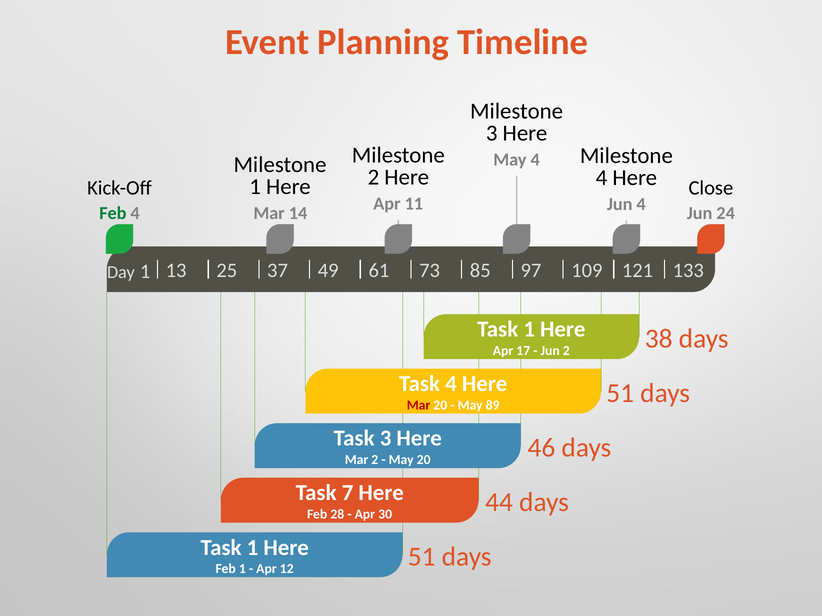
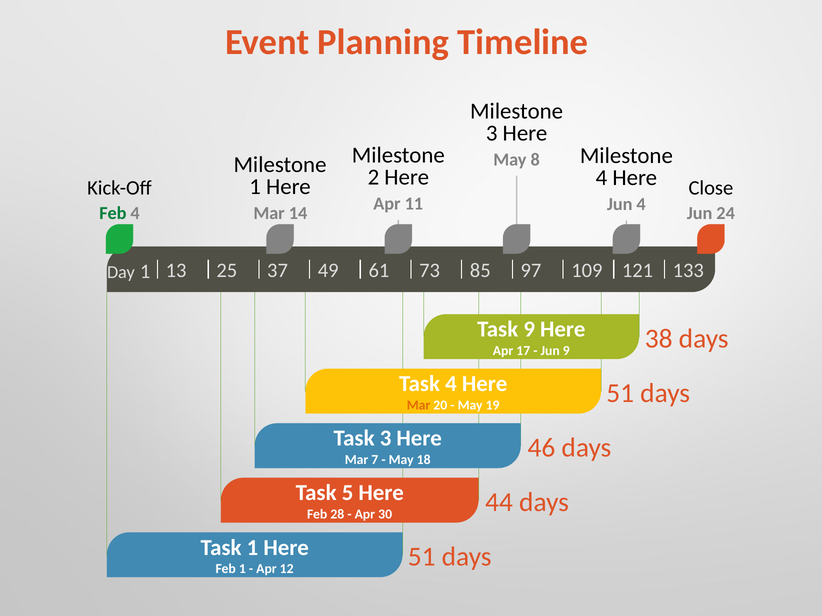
May 4: 4 -> 8 (535, 160)
1: 1 -> 9 (529, 330)
Jun 2: 2 -> 9 (566, 351)
Mar colour: red -> orange (419, 406)
89: 89 -> 19 (493, 406)
Mar 2: 2 -> 7 (375, 460)
May 20: 20 -> 18 (424, 460)
7: 7 -> 5 (348, 493)
